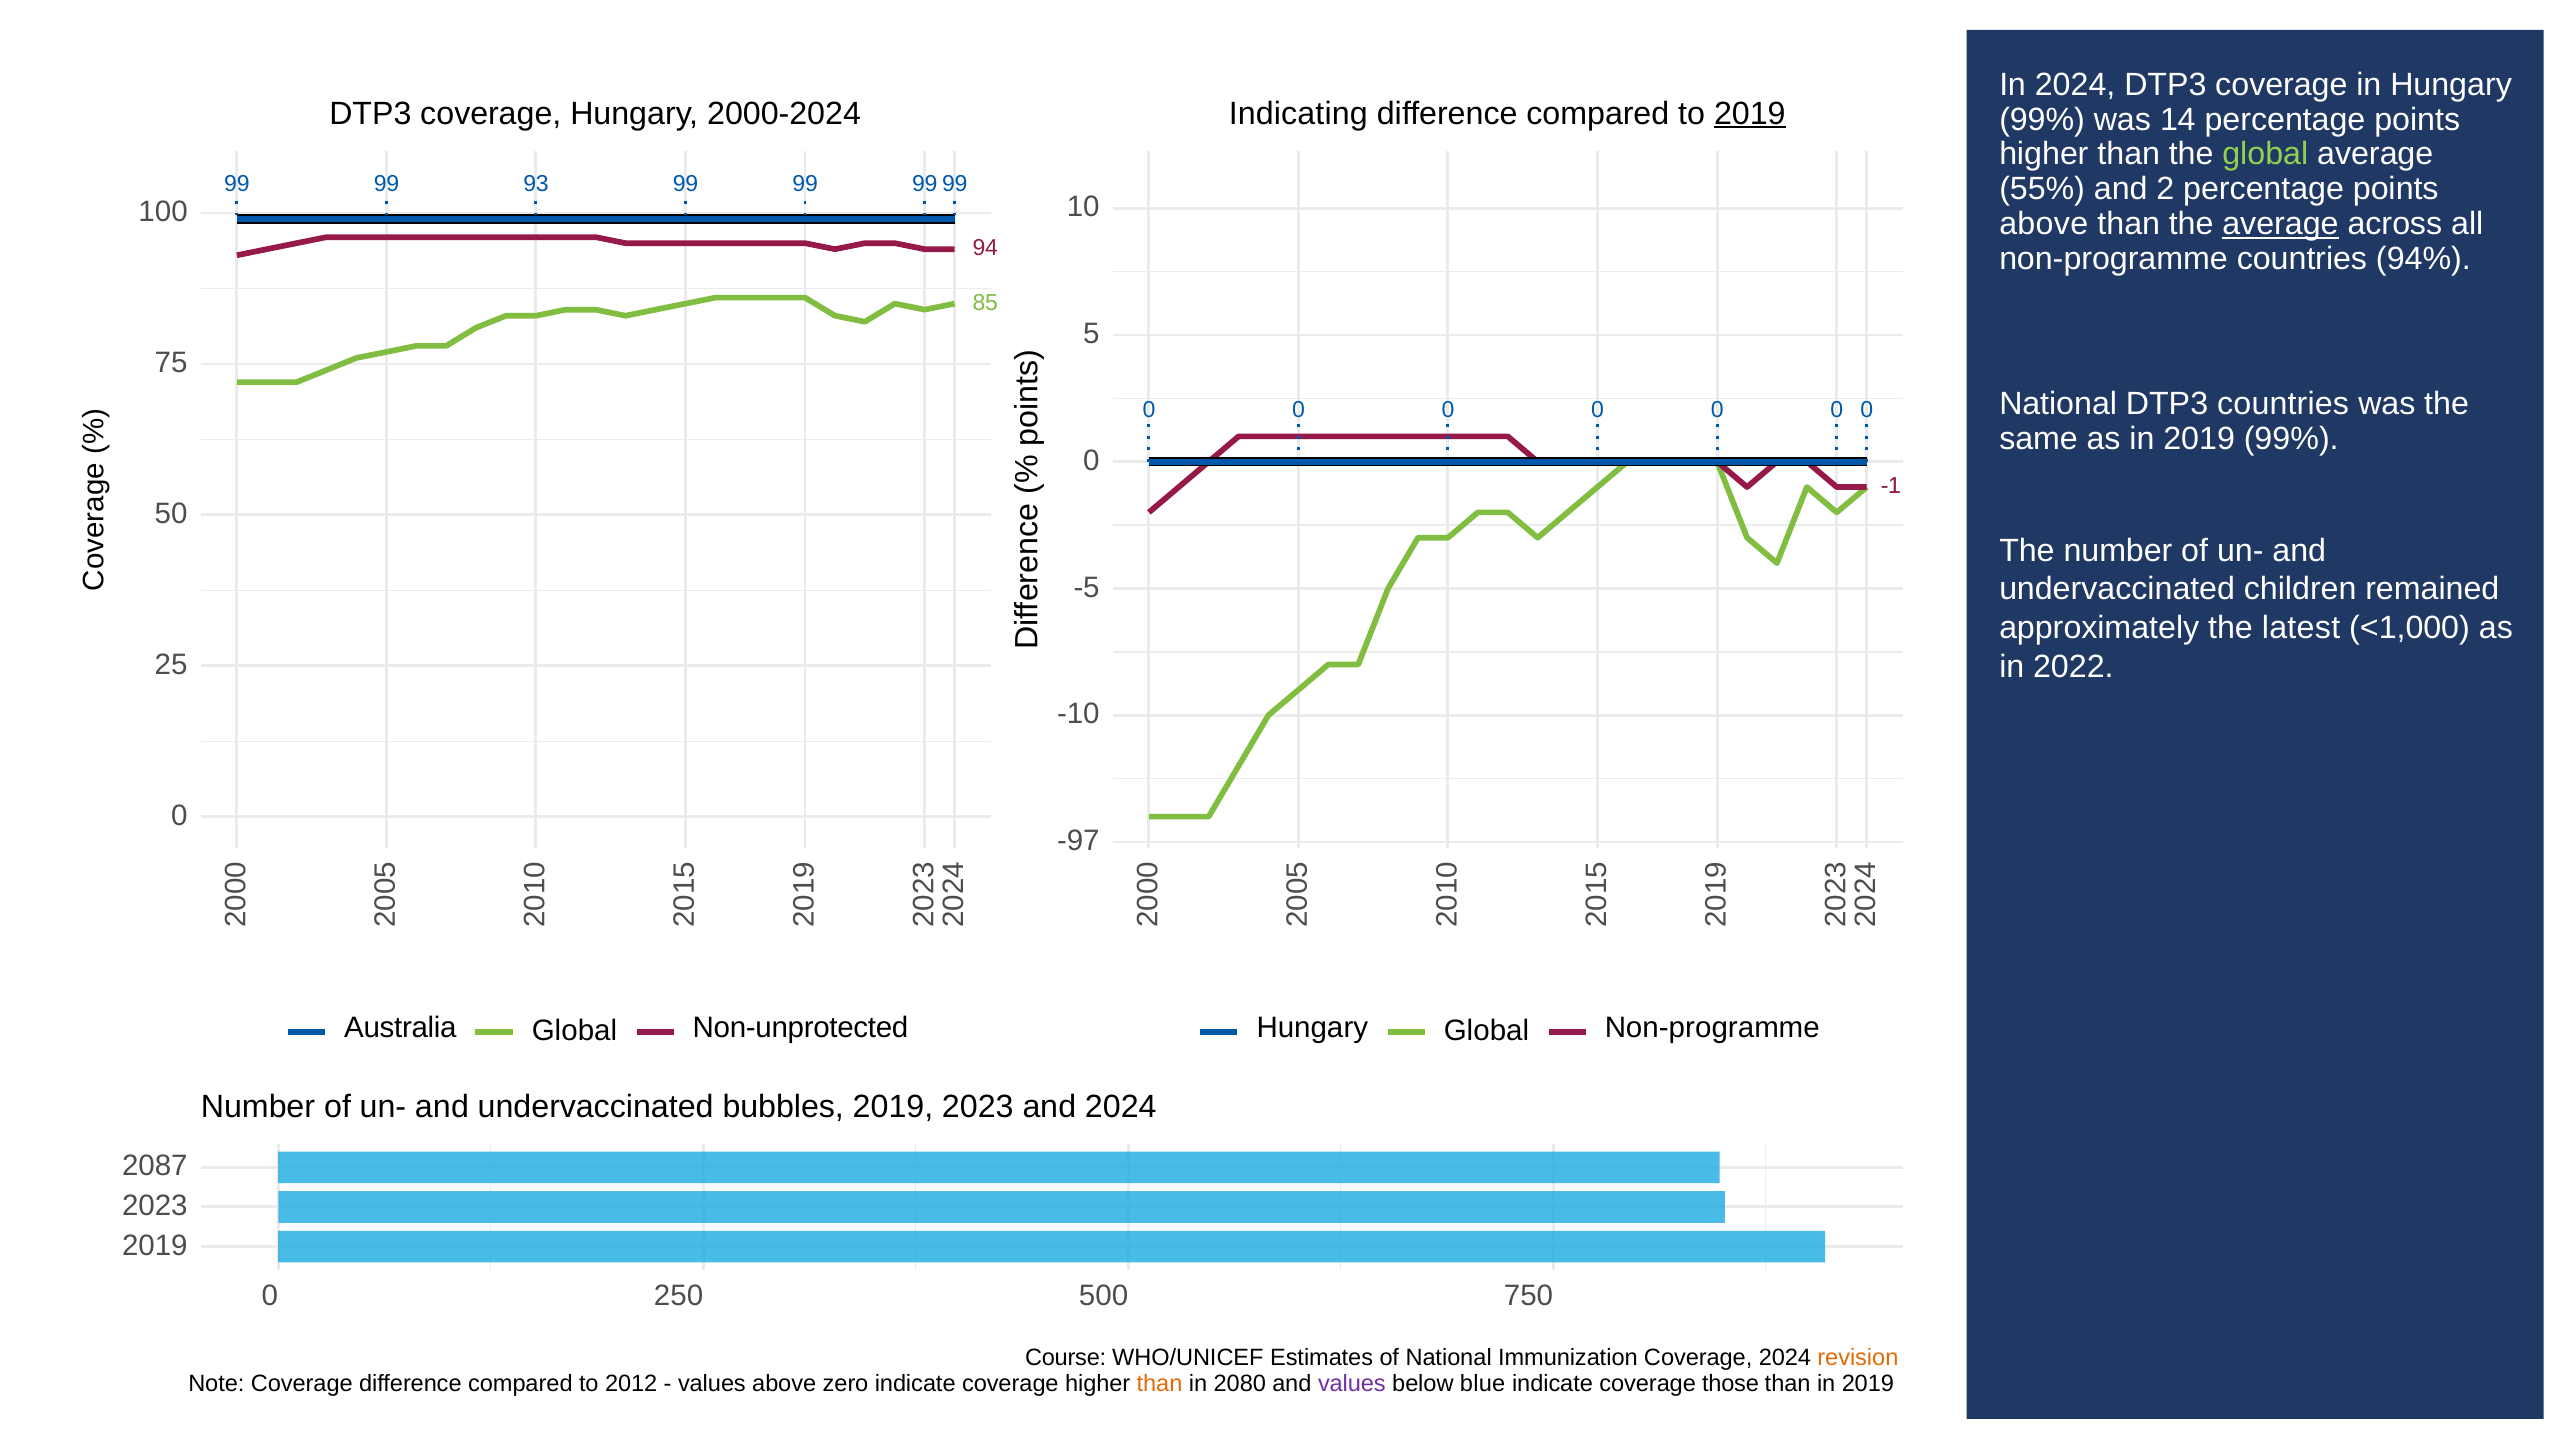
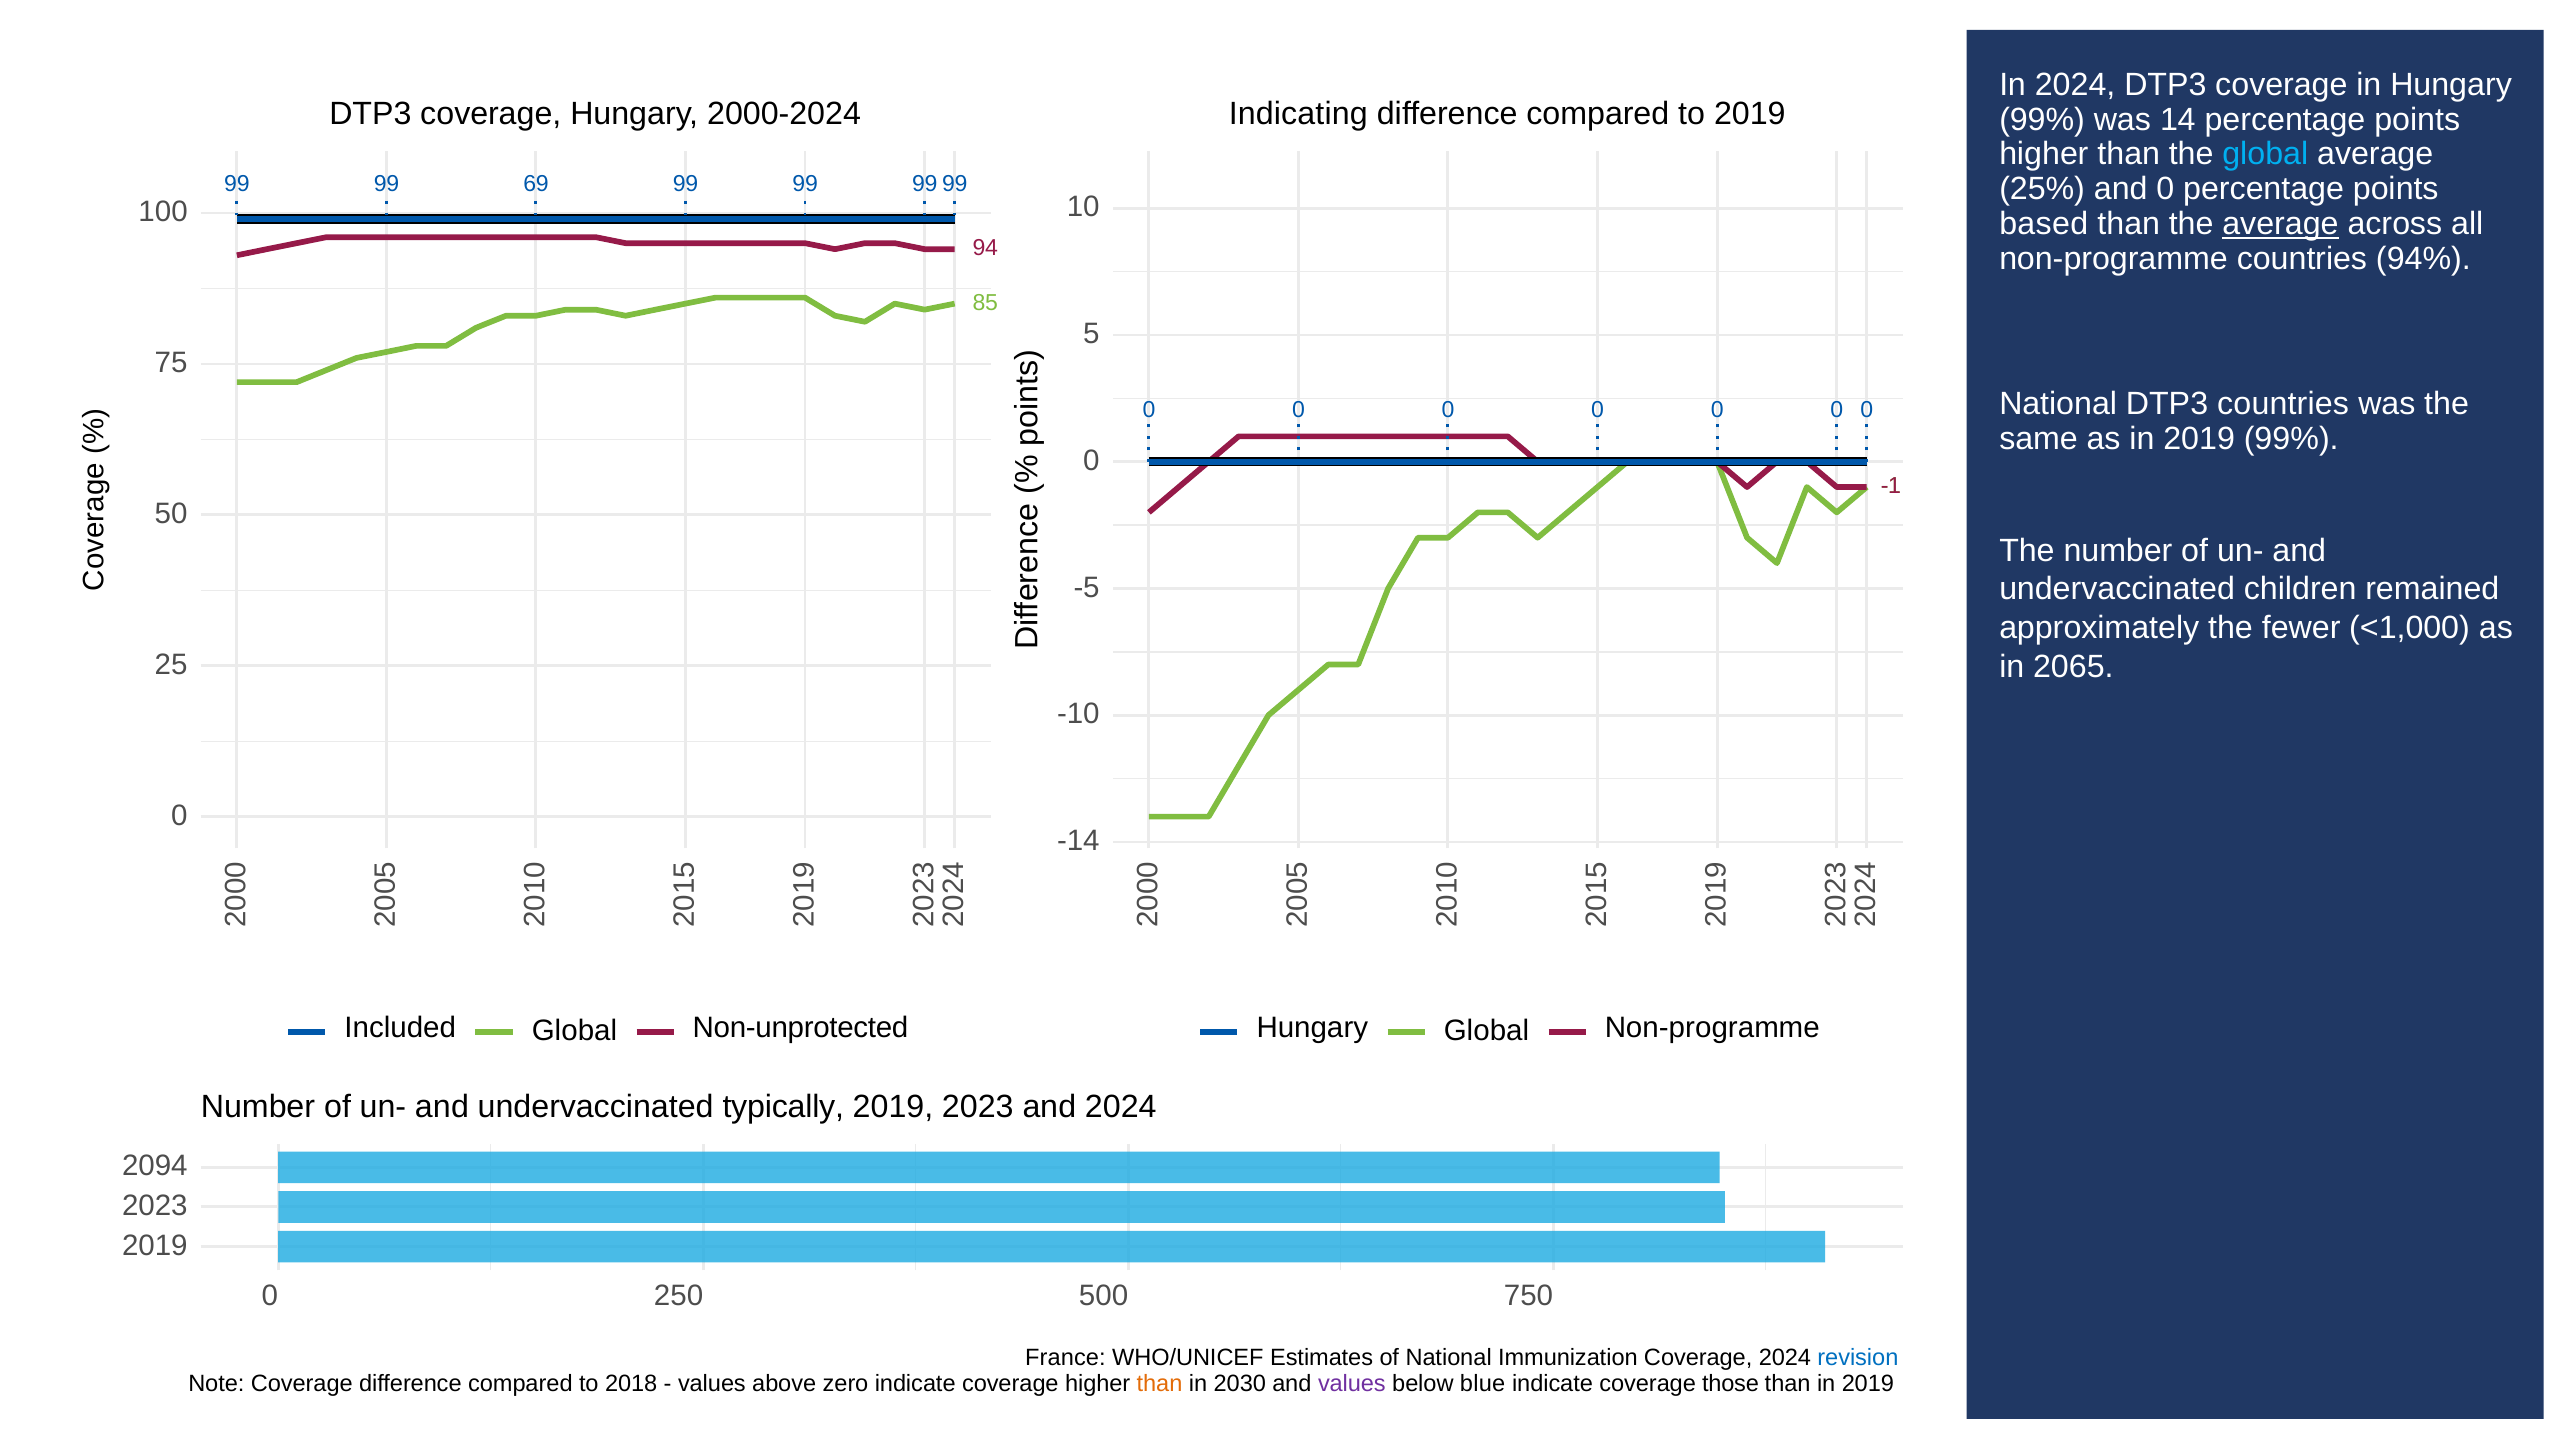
2019 underline: present -> none (1750, 114)
global colour: light green -> light blue (2265, 154)
93: 93 -> 69 (536, 184)
55%: 55% -> 25% (2042, 189)
and 2: 2 -> 0 (2165, 189)
above: above -> based (2044, 224)
latest: latest -> fewer (2301, 628)
2022: 2022 -> 2065 (2073, 667)
-97: -97 -> -14 (1078, 841)
Australia: Australia -> Included (400, 1028)
bubbles: bubbles -> typically (783, 1107)
2087: 2087 -> 2094 (155, 1166)
Course: Course -> France (1065, 1358)
revision colour: orange -> blue (1858, 1358)
2012: 2012 -> 2018 (631, 1383)
2080: 2080 -> 2030 (1240, 1383)
